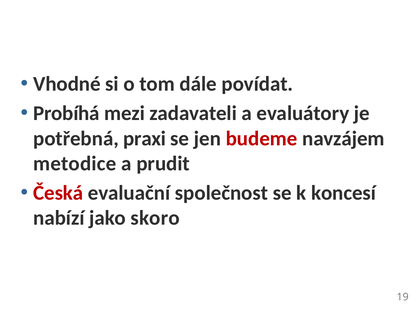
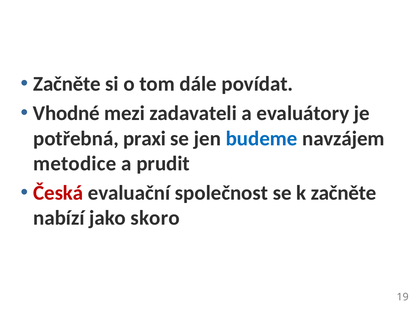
Vhodné: Vhodné -> Začněte (67, 84)
Probíhá: Probíhá -> Vhodné (66, 113)
budeme colour: red -> blue (262, 139)
k koncesí: koncesí -> začněte (344, 193)
